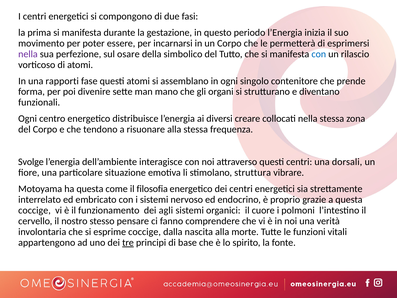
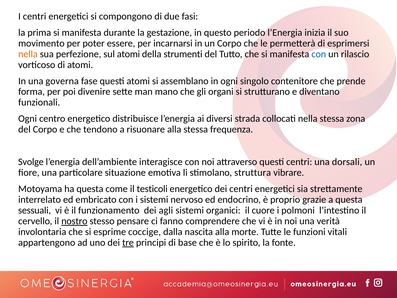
nella colour: purple -> orange (28, 54)
sul osare: osare -> atomi (128, 54)
simbolico: simbolico -> strumenti (183, 54)
rapporti: rapporti -> governa (62, 81)
creare: creare -> strada (247, 119)
filosofia: filosofia -> testicoli (152, 189)
coccige: coccige -> sessuali (35, 210)
nostro underline: none -> present (74, 221)
